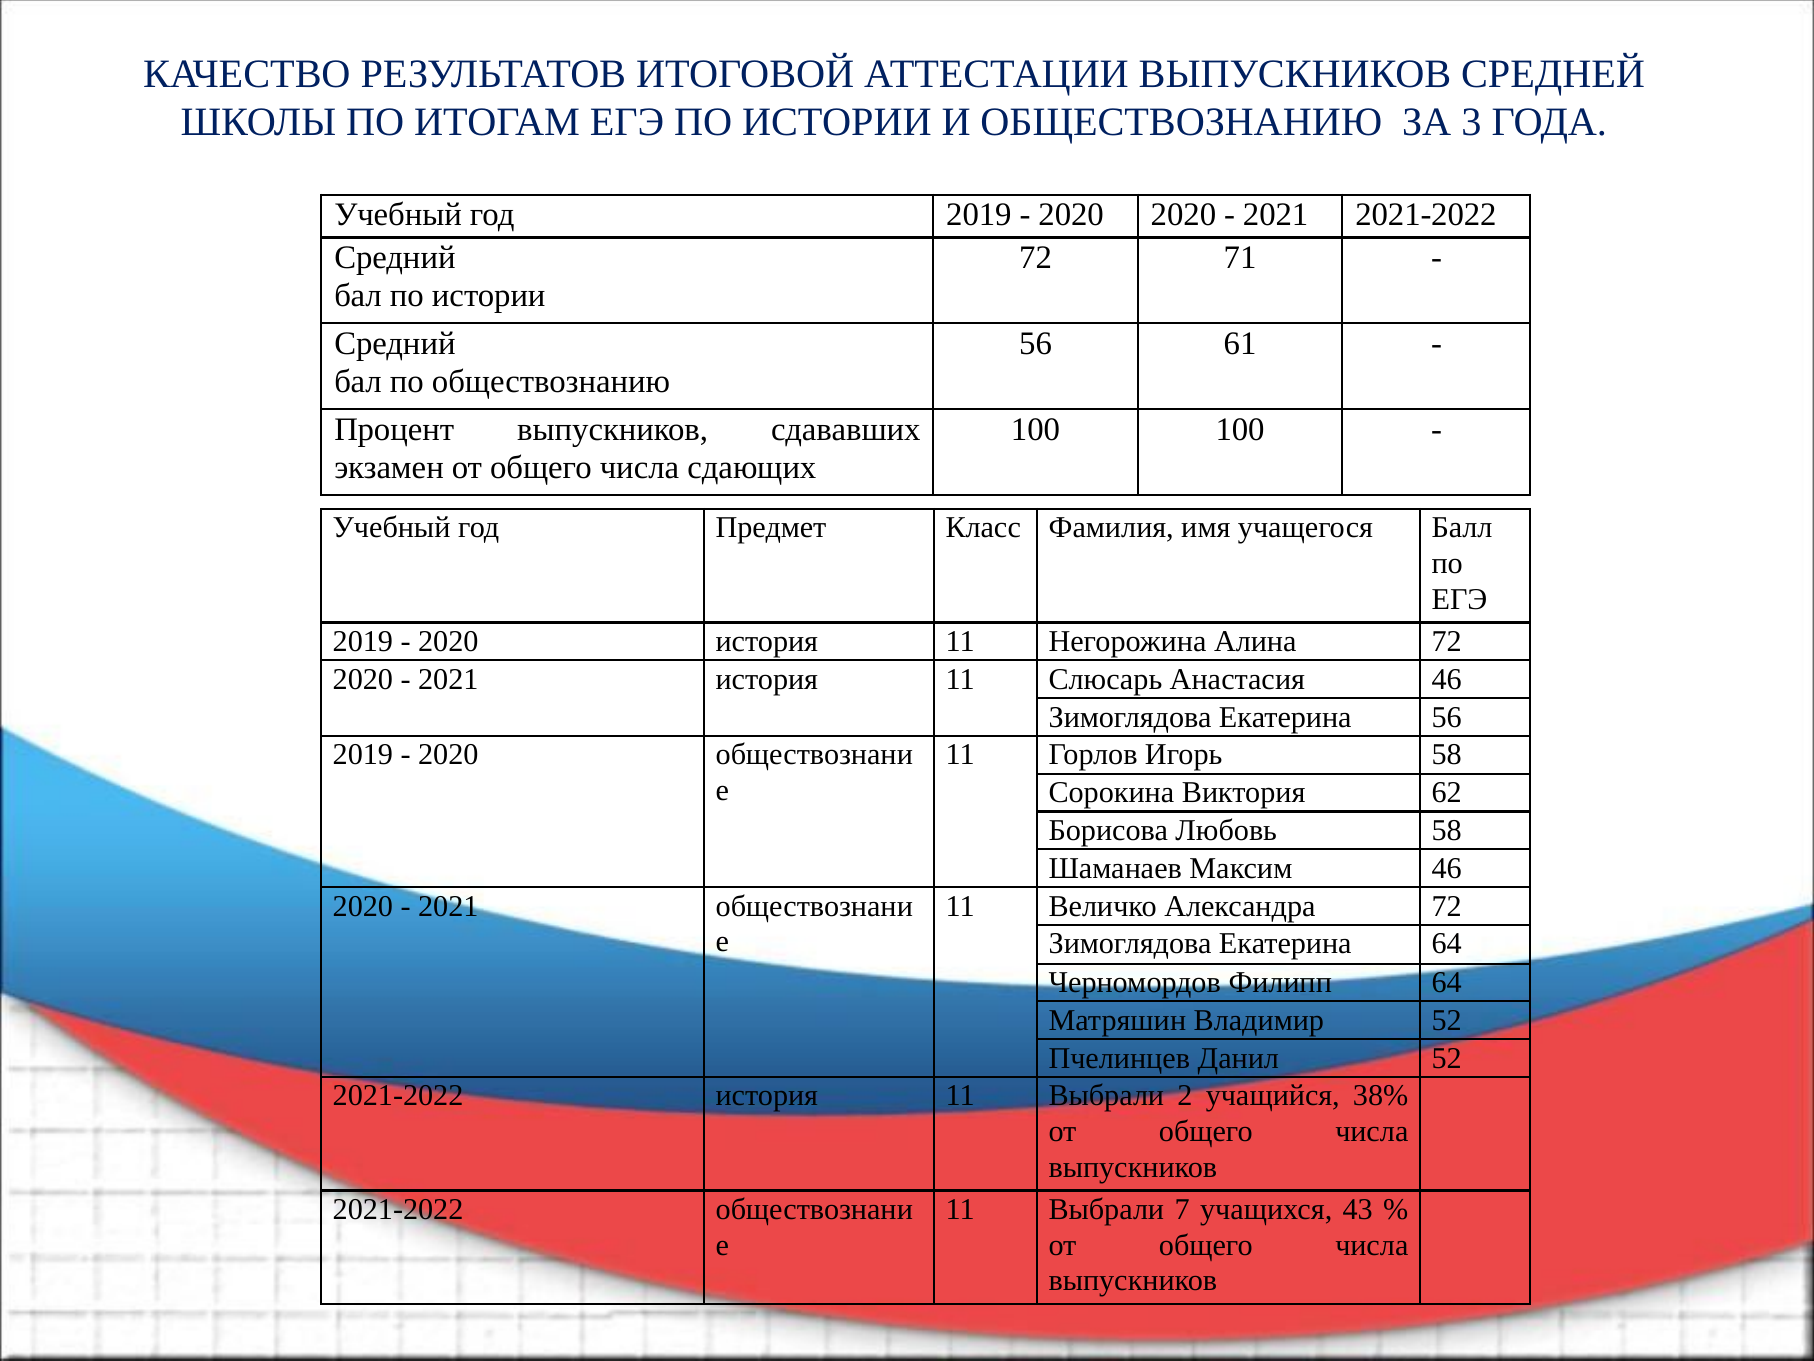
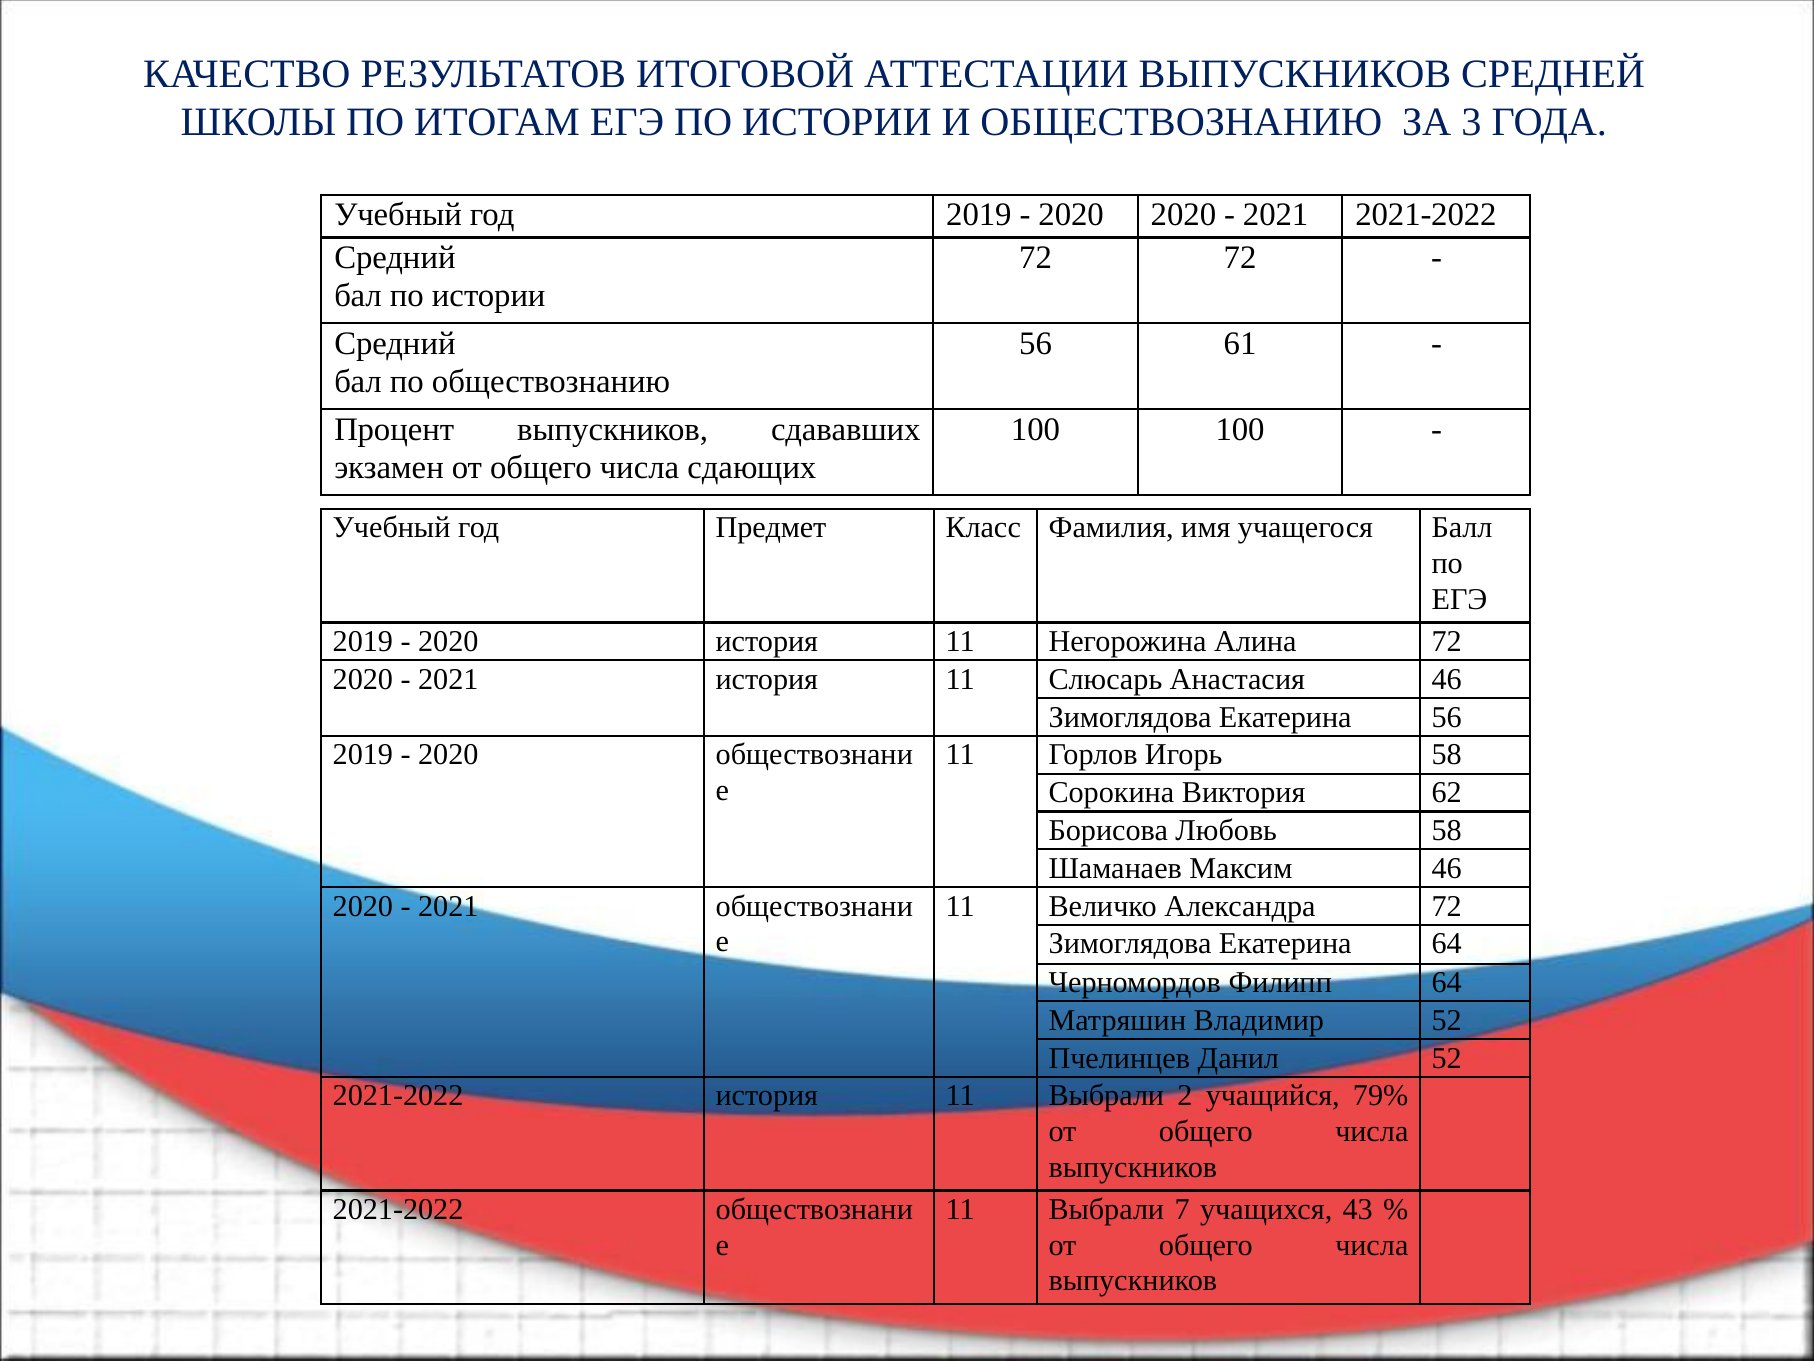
72 71: 71 -> 72 (1240, 258)
38%: 38% -> 79% (1381, 1096)
